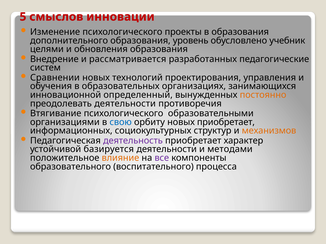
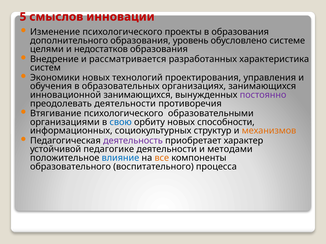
учебник: учебник -> системе (287, 41)
обновления: обновления -> недостатков (101, 49)
педагогические: педагогические -> характеристика (274, 59)
Сравнении: Сравнении -> Экономики (55, 78)
инновационной определенный: определенный -> занимающихся (138, 95)
постоянно colour: orange -> purple (263, 95)
новых приобретает: приобретает -> способности (226, 122)
базируется: базируется -> педагогике (109, 150)
влияние colour: orange -> blue (120, 158)
все colour: purple -> orange (162, 158)
